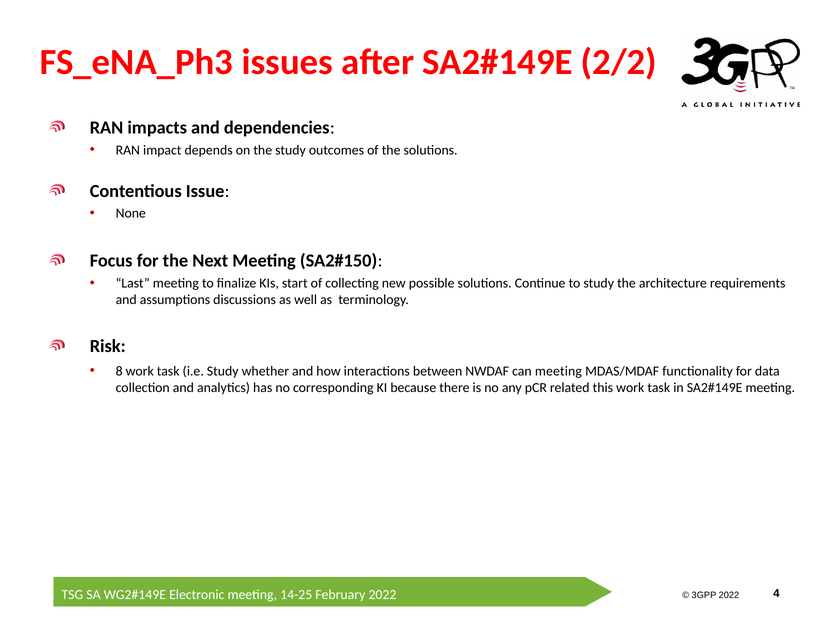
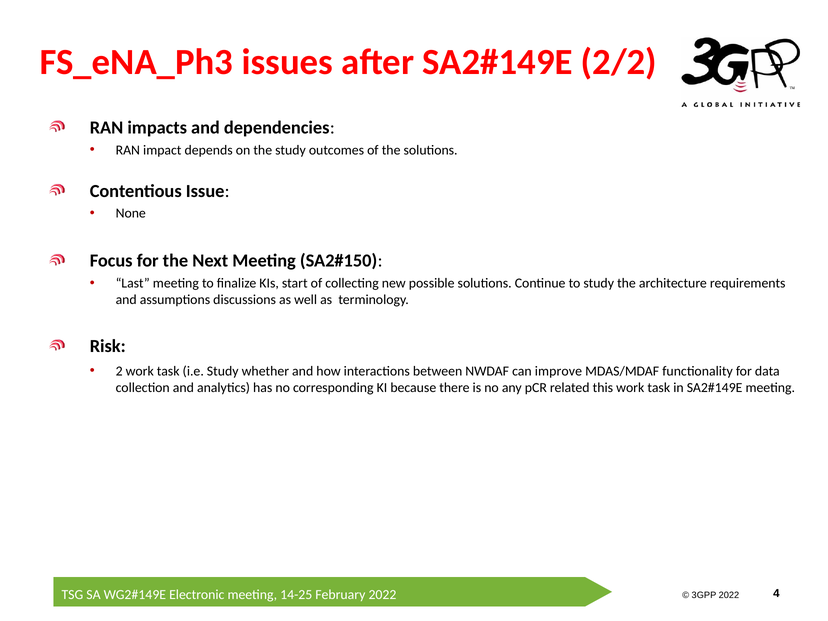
8: 8 -> 2 (119, 371)
can meeting: meeting -> improve (558, 371)
